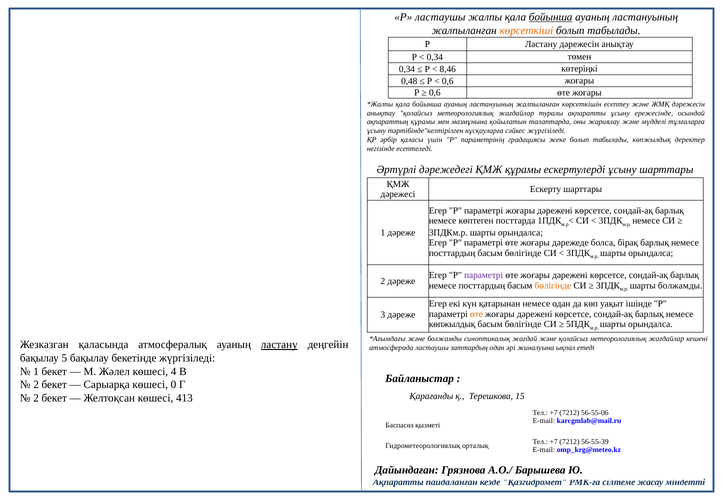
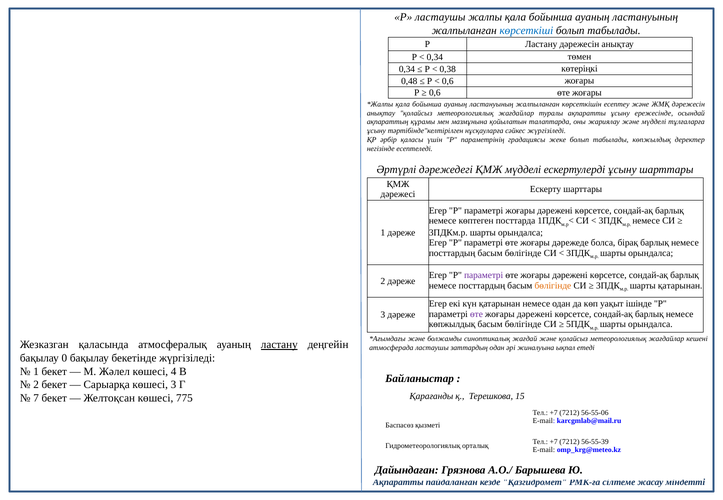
бойынша underline: present -> none (551, 17)
көрсеткіші colour: orange -> blue (526, 30)
8,46: 8,46 -> 0,38 (448, 69)
ҚМЖ құрамы: құрамы -> мүдделі (523, 170)
шарты болжамды: болжамды -> қатарынан (680, 286)
өте colour: orange -> purple (477, 314)
5: 5 -> 0 (64, 358)
көшесі 0: 0 -> 3 (174, 385)
2: 2 -> 7 (36, 398)
413: 413 -> 775 (184, 398)
